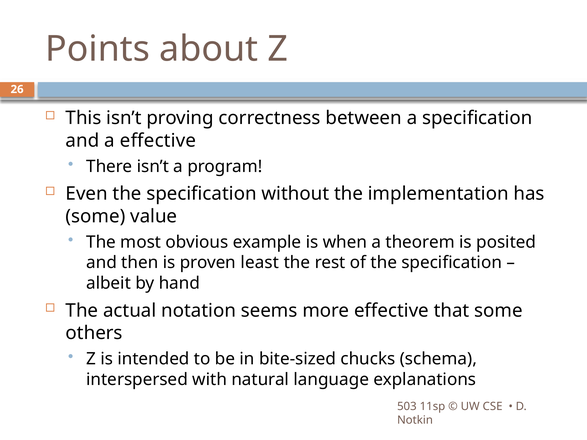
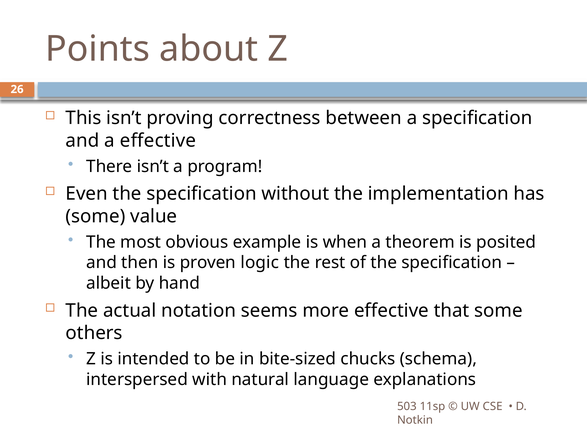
least: least -> logic (260, 263)
